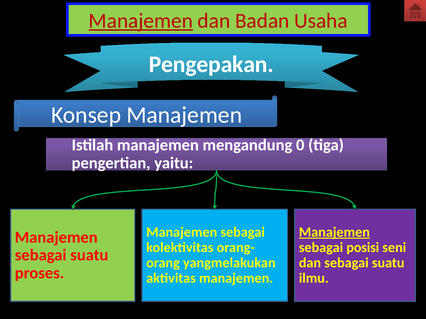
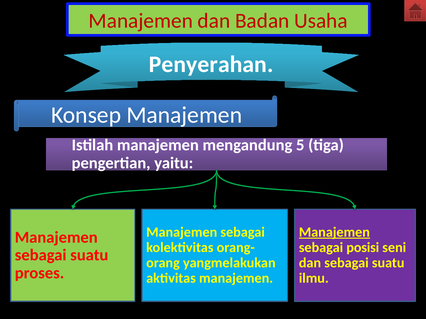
Manajemen underline: present -> none (141, 21)
Pengepakan: Pengepakan -> Penyerahan (211, 65)
0: 0 -> 5 (300, 145)
